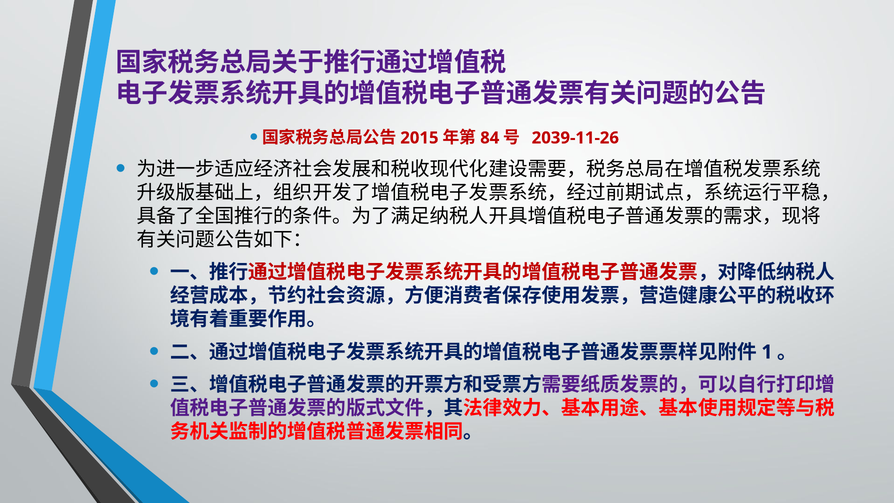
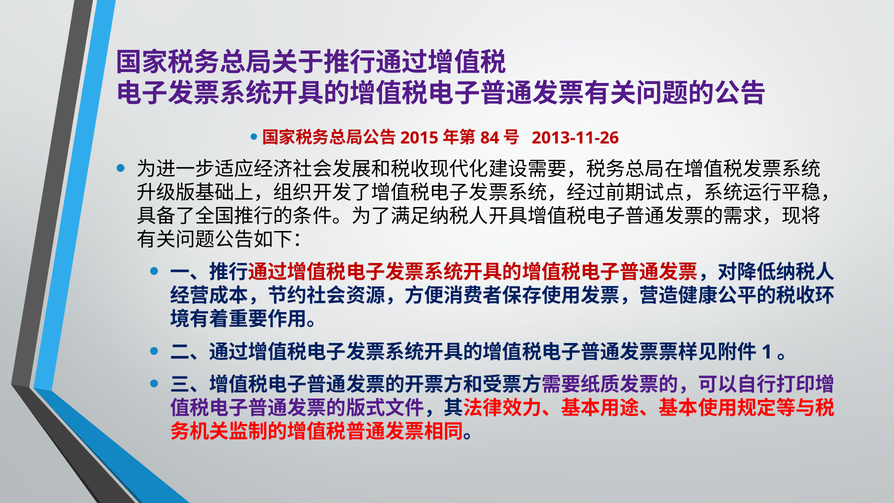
2039-11-26: 2039-11-26 -> 2013-11-26 (575, 138)
